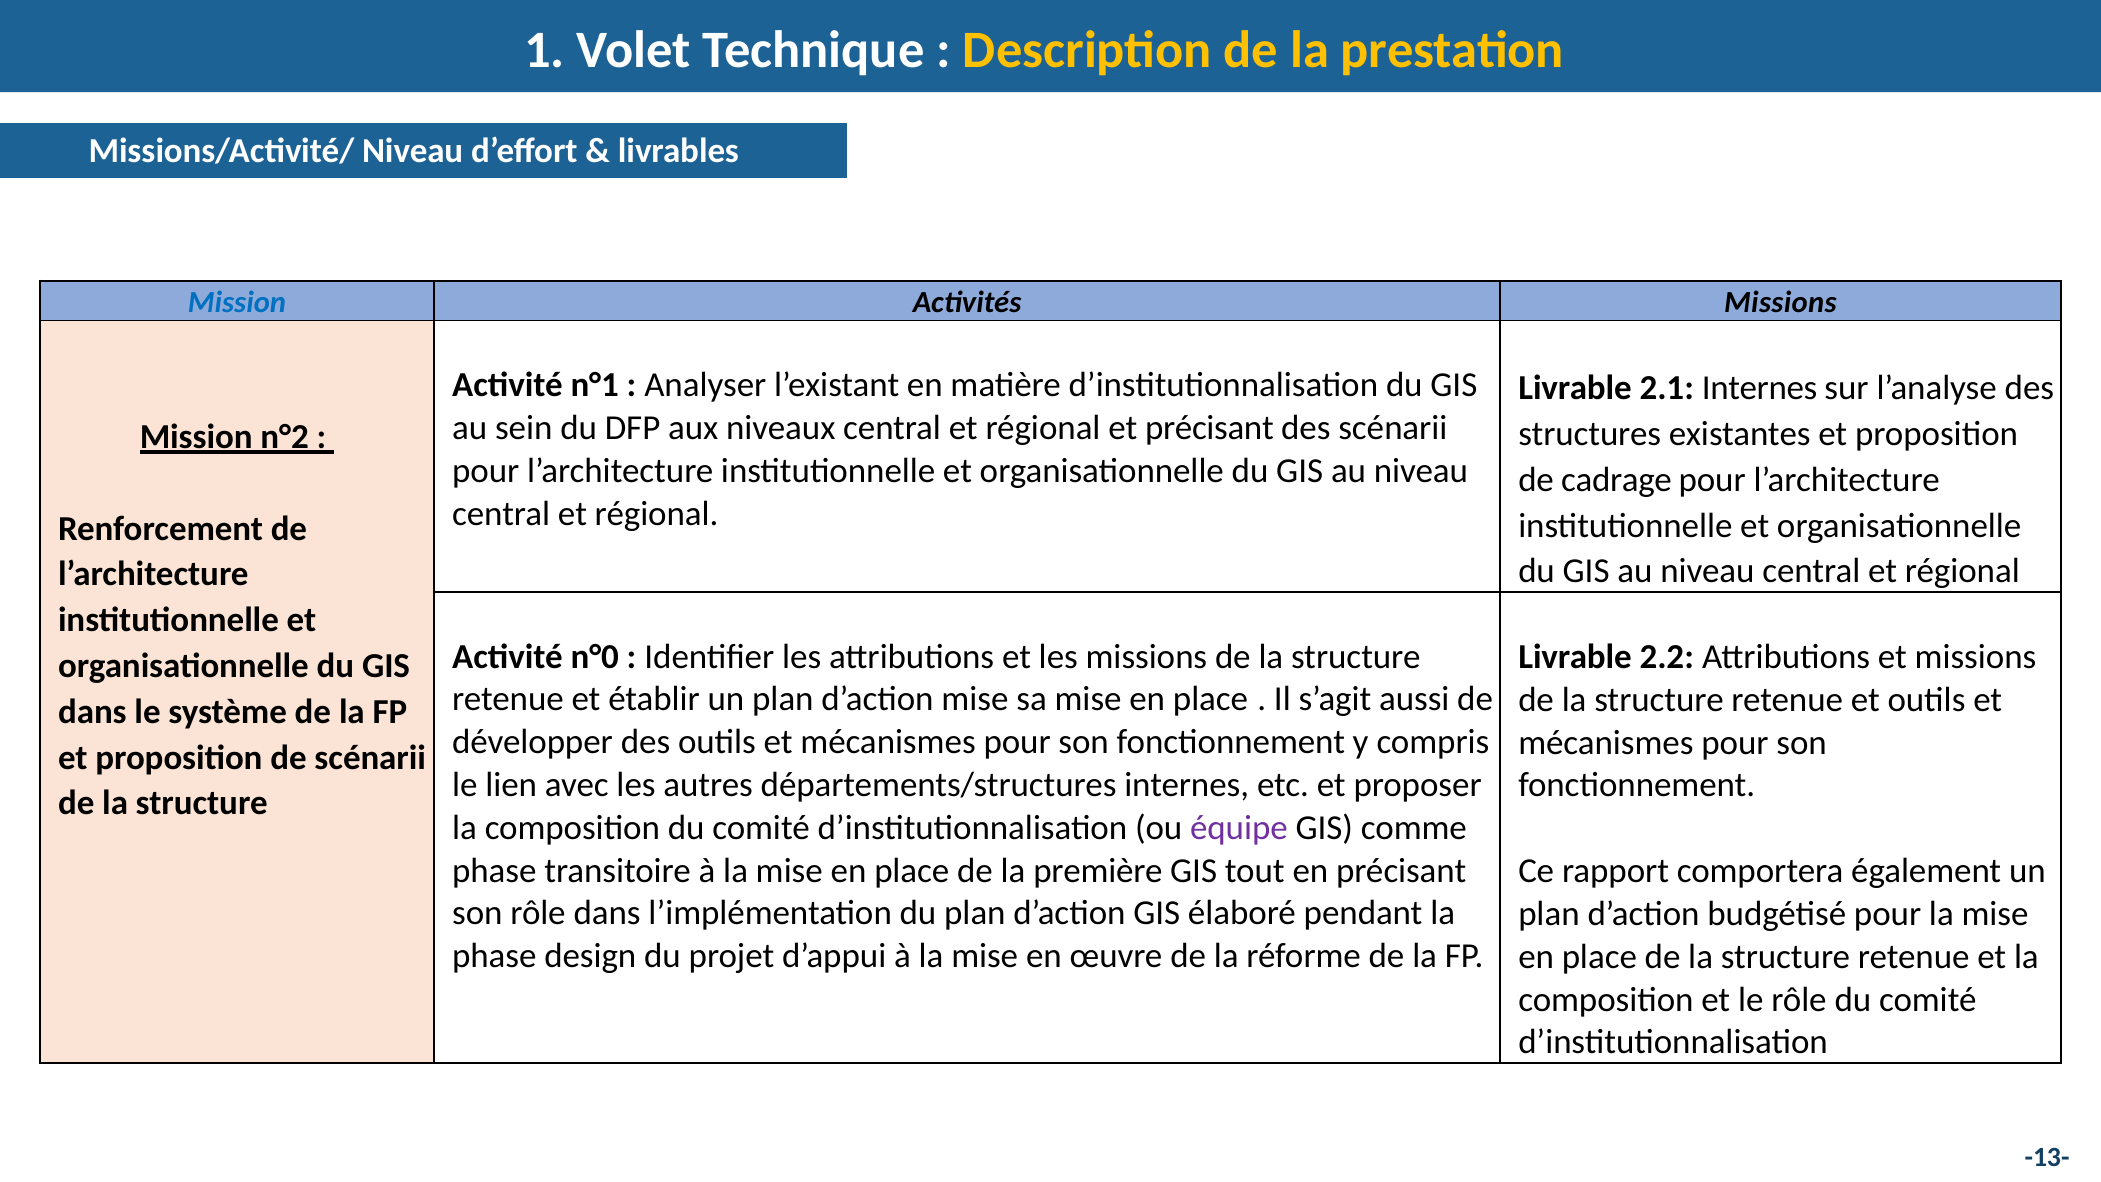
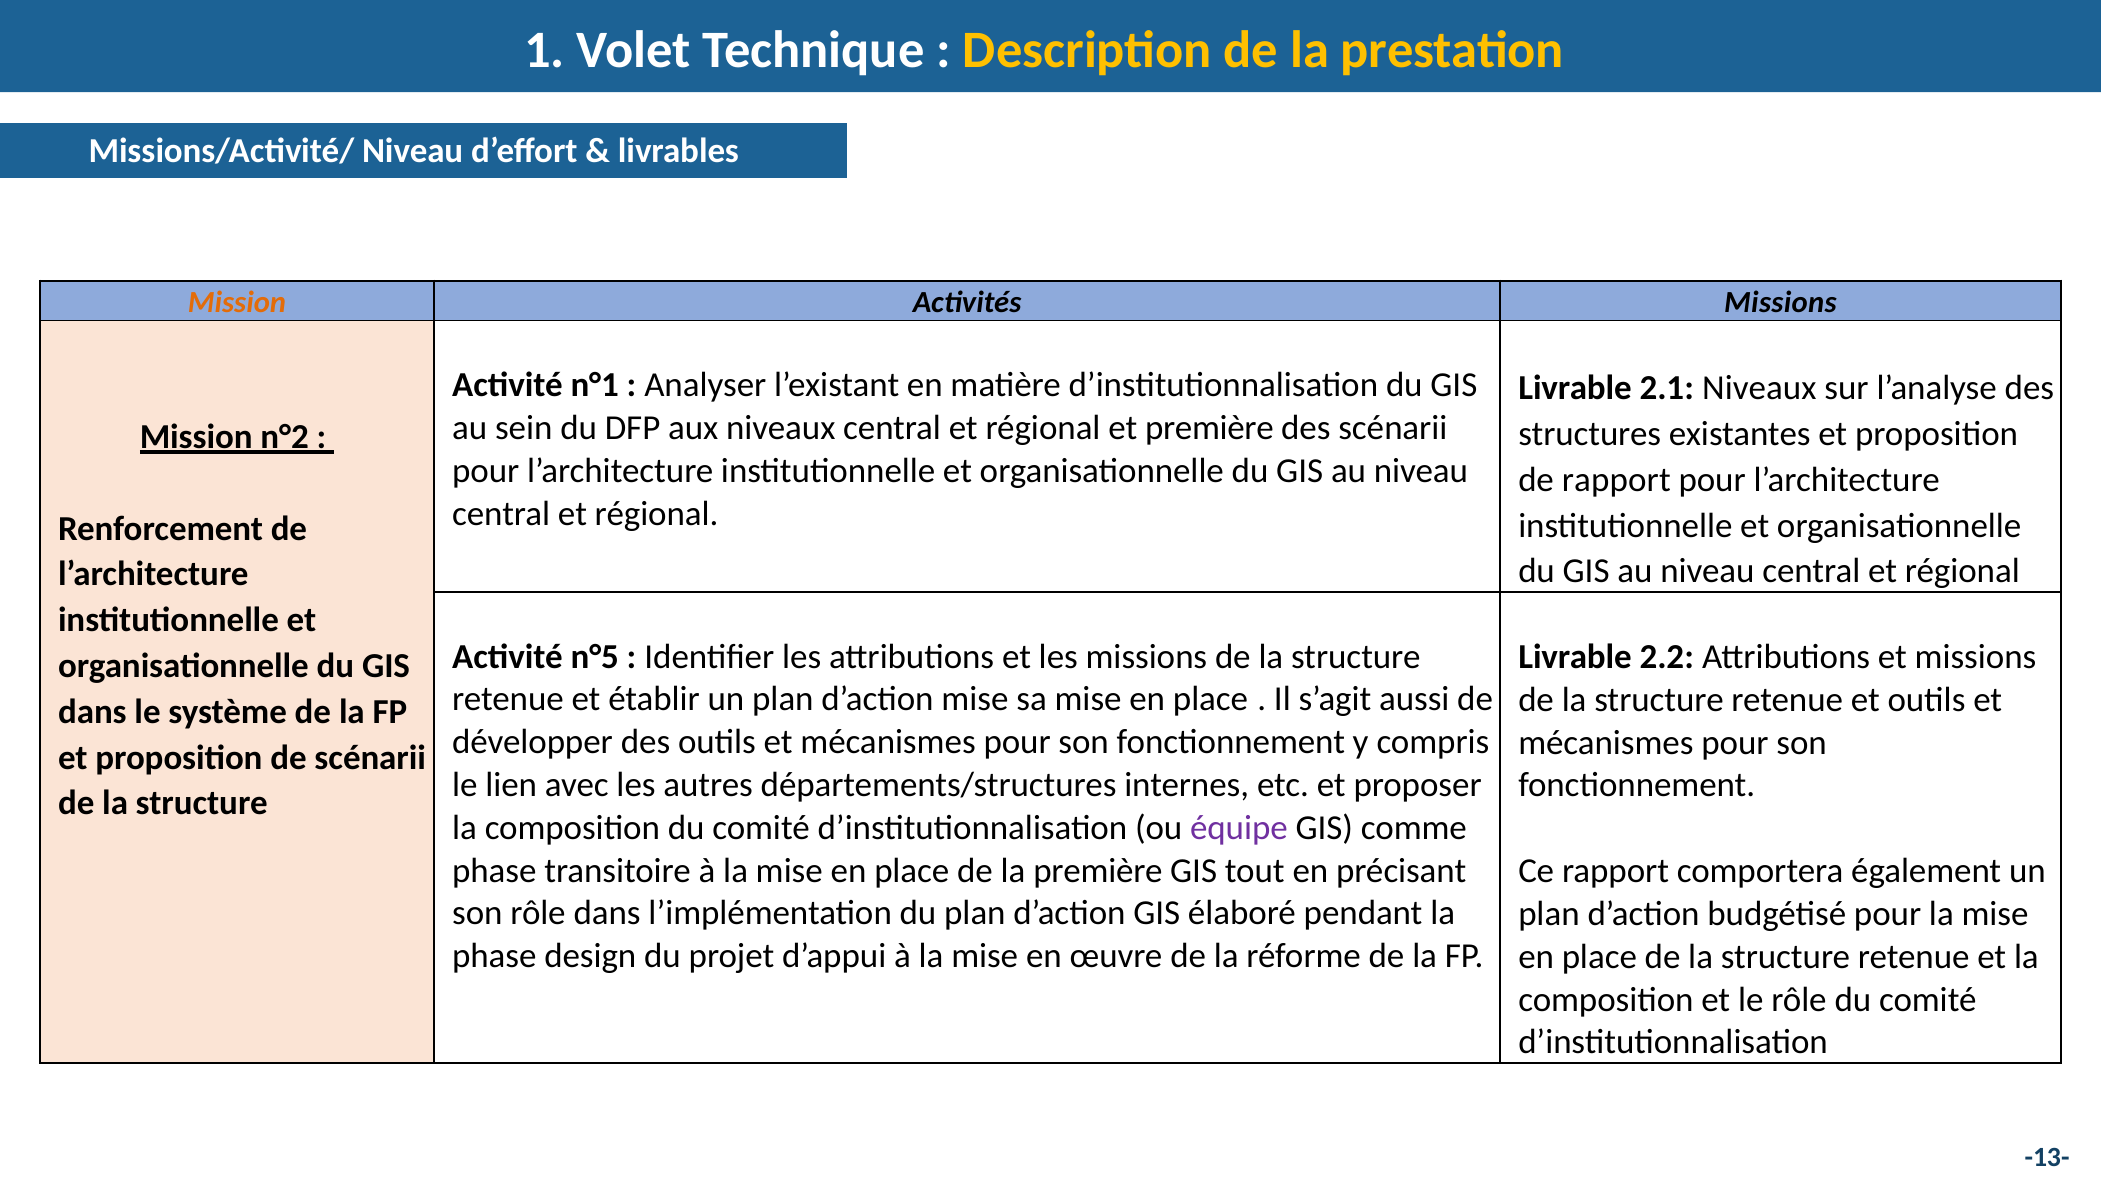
Mission colour: blue -> orange (237, 302)
2.1 Internes: Internes -> Niveaux (1759, 388)
et précisant: précisant -> première (1209, 428)
de cadrage: cadrage -> rapport (1616, 480)
n°0: n°0 -> n°5 (595, 656)
